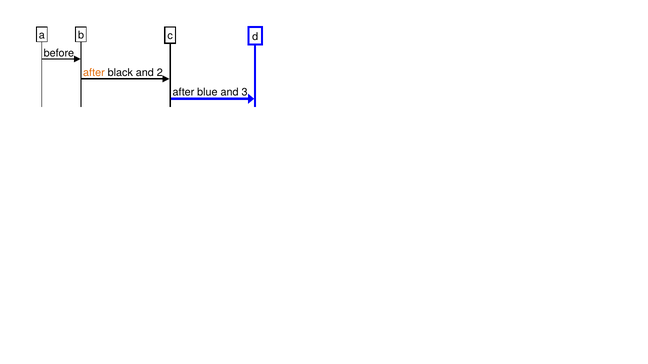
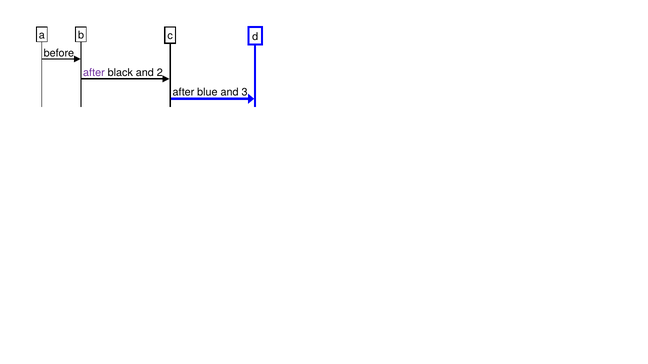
after colour: orange -> purple (94, 73)
